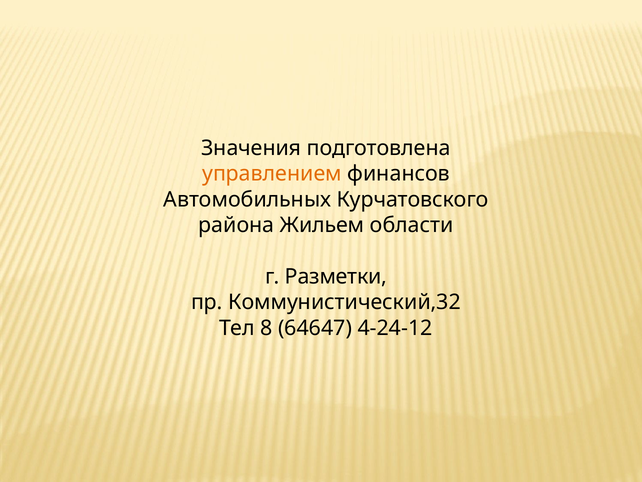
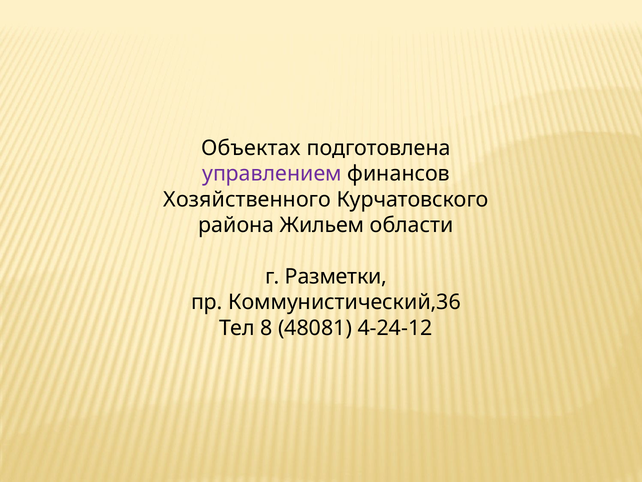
Значения: Значения -> Объектах (251, 148)
управлением colour: orange -> purple (272, 174)
Автомобильных: Автомобильных -> Хозяйственного (247, 199)
Коммунистический,32: Коммунистический,32 -> Коммунистический,36 (345, 302)
64647: 64647 -> 48081 (315, 328)
